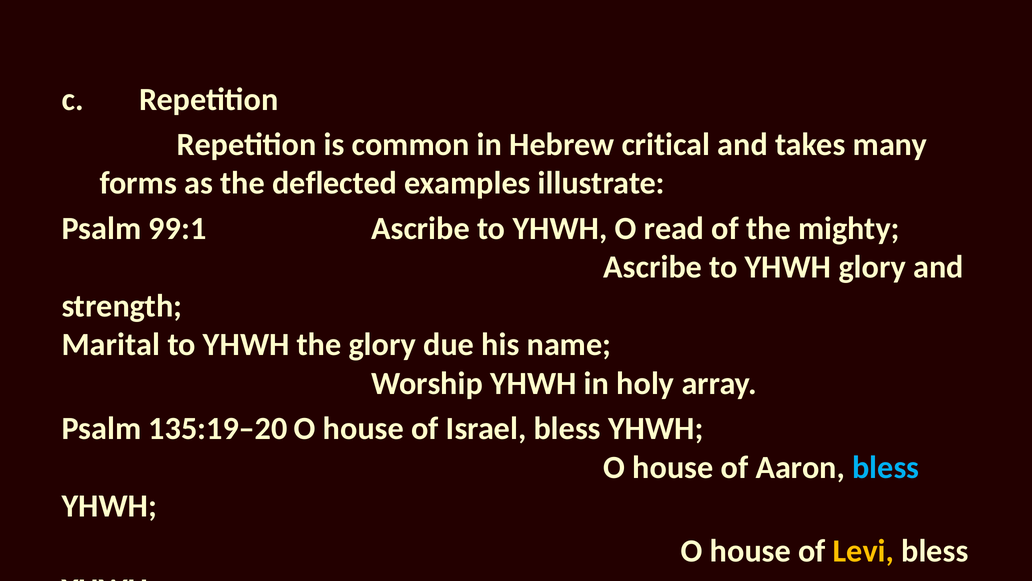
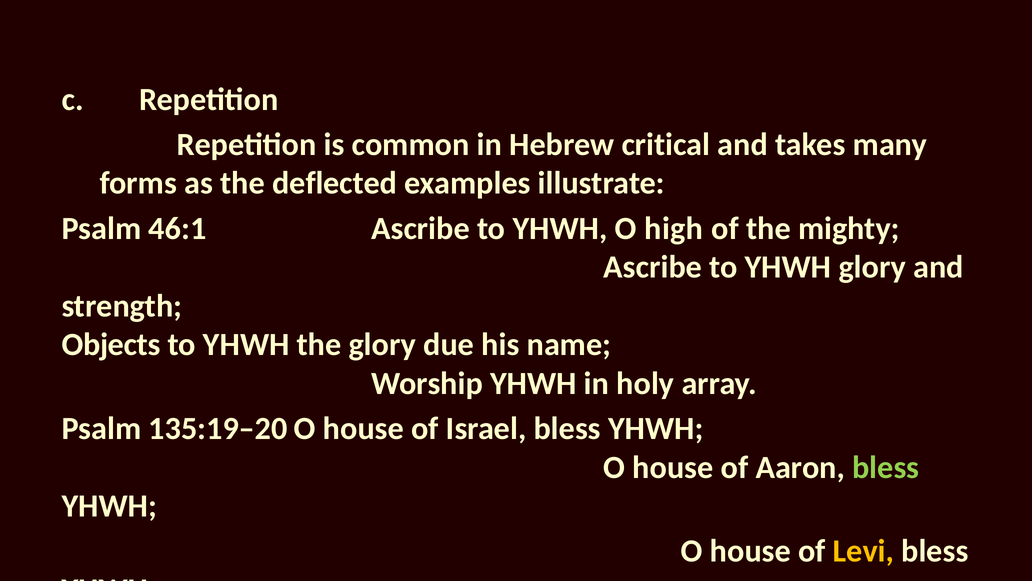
99:1: 99:1 -> 46:1 (177, 228)
read: read -> high (674, 228)
Marital: Marital -> Objects (111, 344)
bless colour: light blue -> light green (886, 467)
